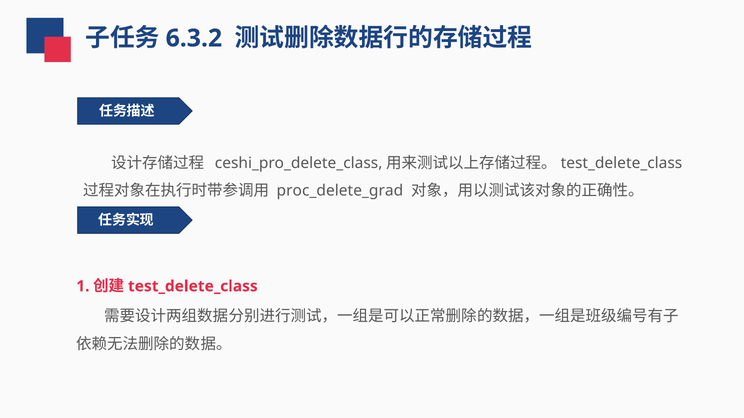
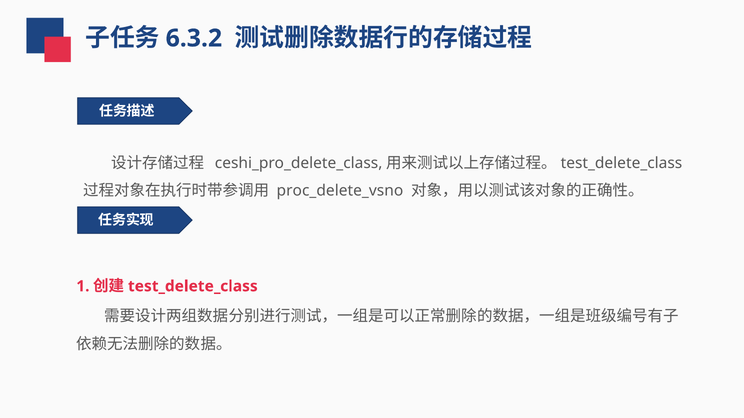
proc_delete_grad: proc_delete_grad -> proc_delete_vsno (340, 191)
